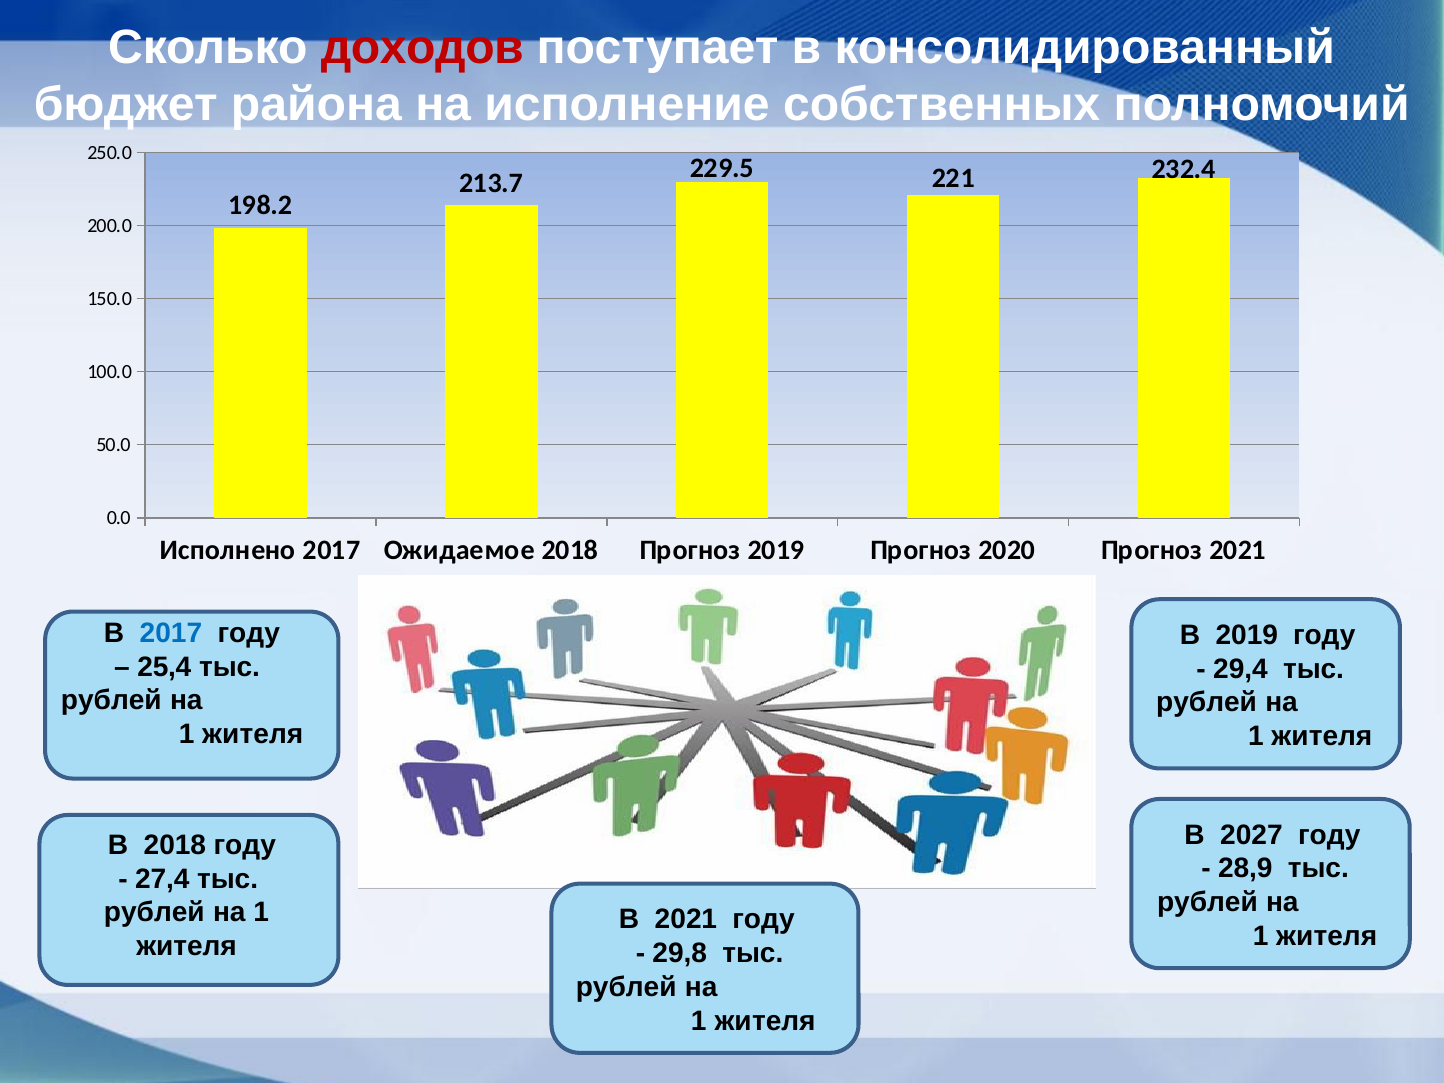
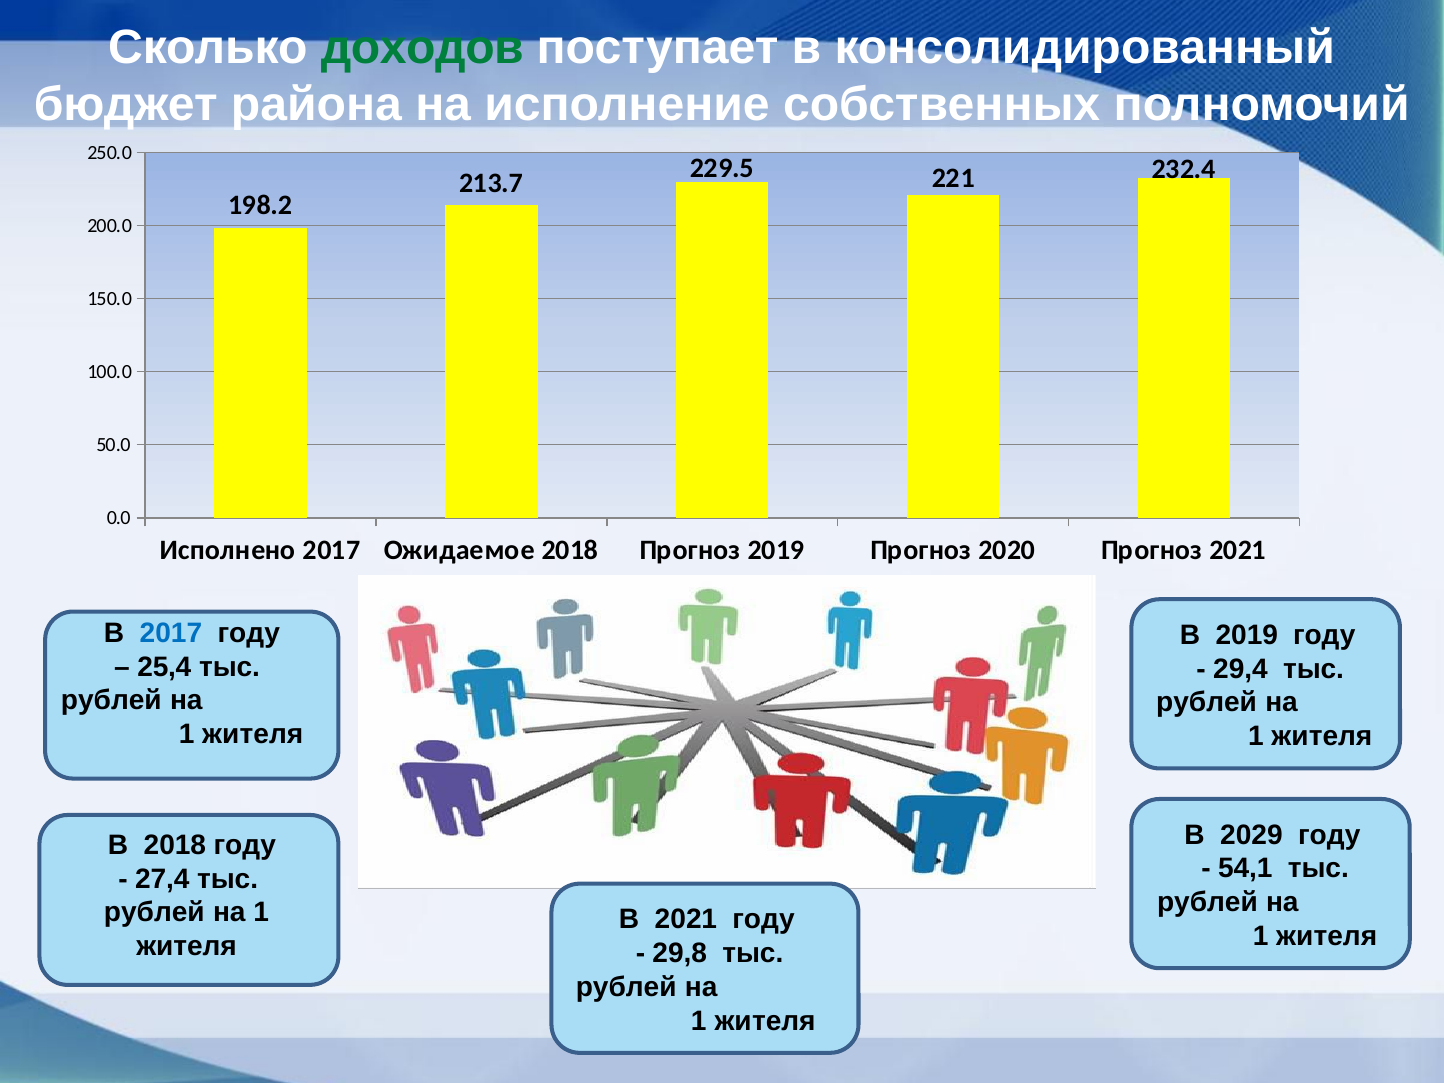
доходов colour: red -> green (422, 47)
2027: 2027 -> 2029 (1251, 835)
28,9: 28,9 -> 54,1 (1245, 869)
